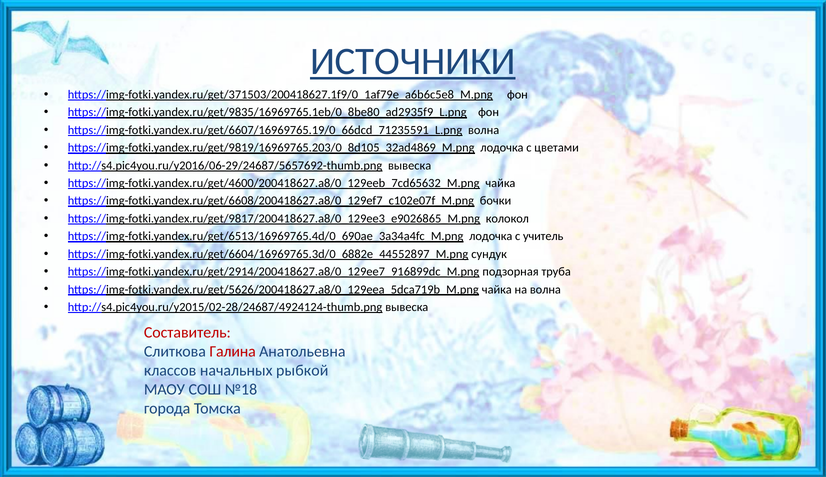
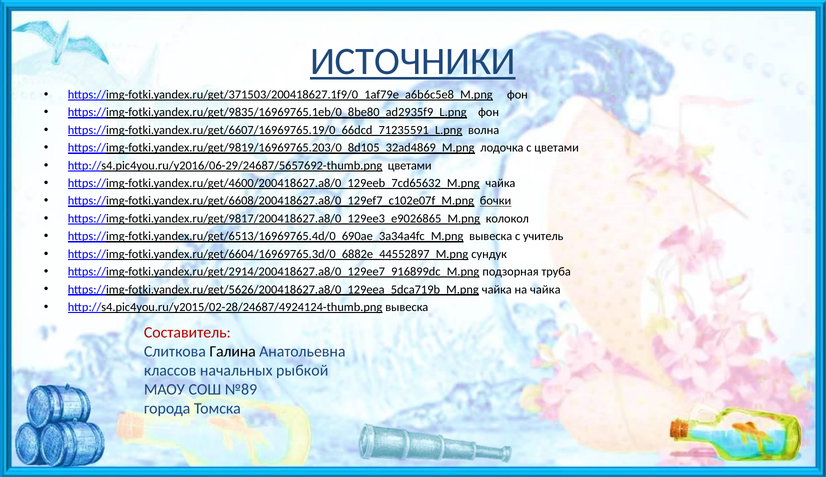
http://s4.pic4you.ru/y2016/06-29/24687/5657692-thumb.png вывеска: вывеска -> цветами (410, 165)
бочки underline: none -> present (496, 201)
https://img-fotki.yandex.ru/get/6513/16969765.4d/0_690ae_3a34a4fc_M.png лодочка: лодочка -> вывеска (491, 236)
на волна: волна -> чайка (545, 289)
Галина colour: red -> black (233, 351)
№18: №18 -> №89 (241, 389)
